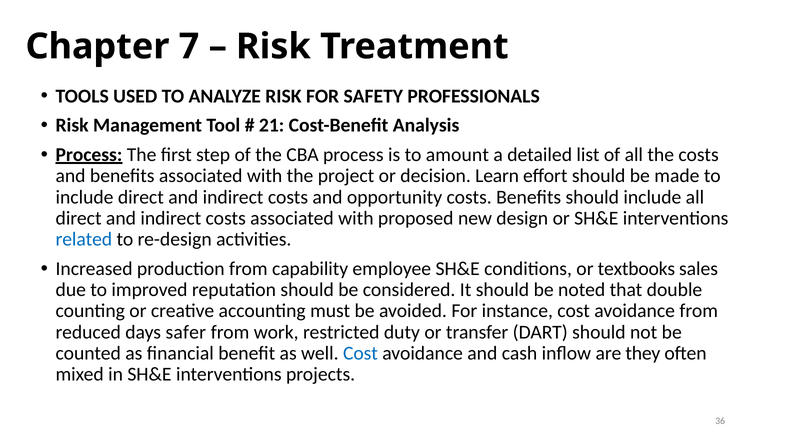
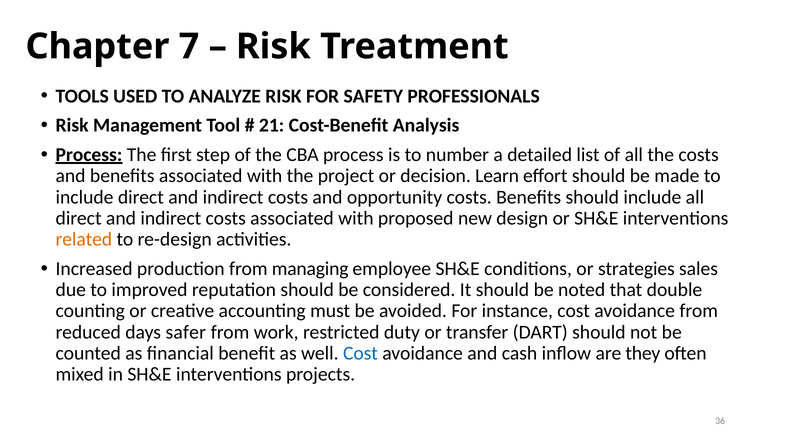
amount: amount -> number (457, 155)
related colour: blue -> orange (84, 240)
capability: capability -> managing (310, 269)
textbooks: textbooks -> strategies (636, 269)
